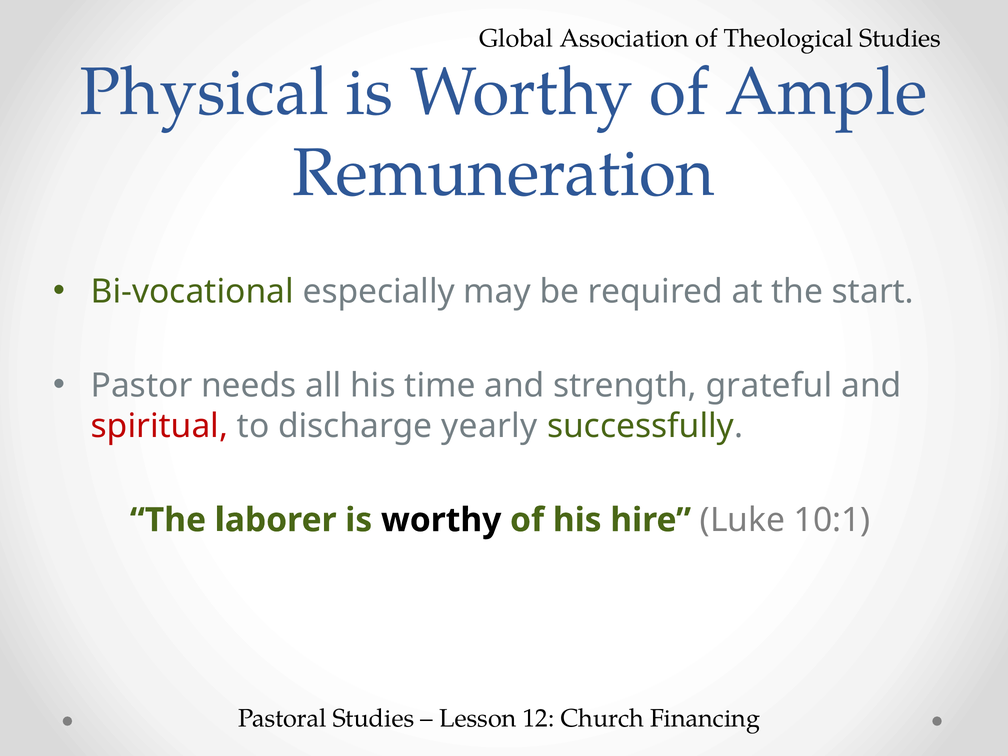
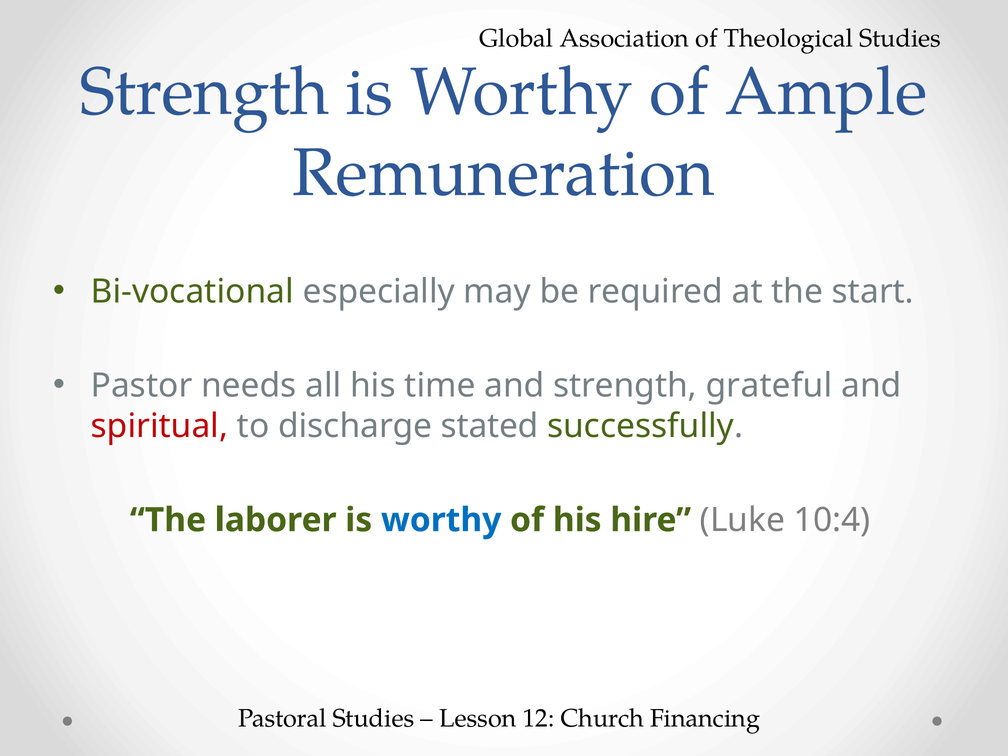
Physical: Physical -> Strength (205, 92)
yearly: yearly -> stated (490, 426)
worthy colour: black -> blue (441, 520)
10:1: 10:1 -> 10:4 (832, 520)
